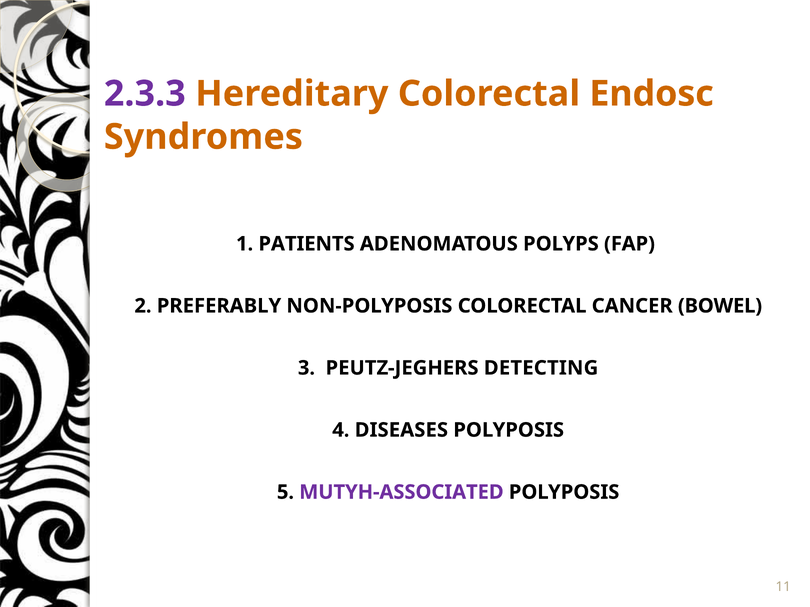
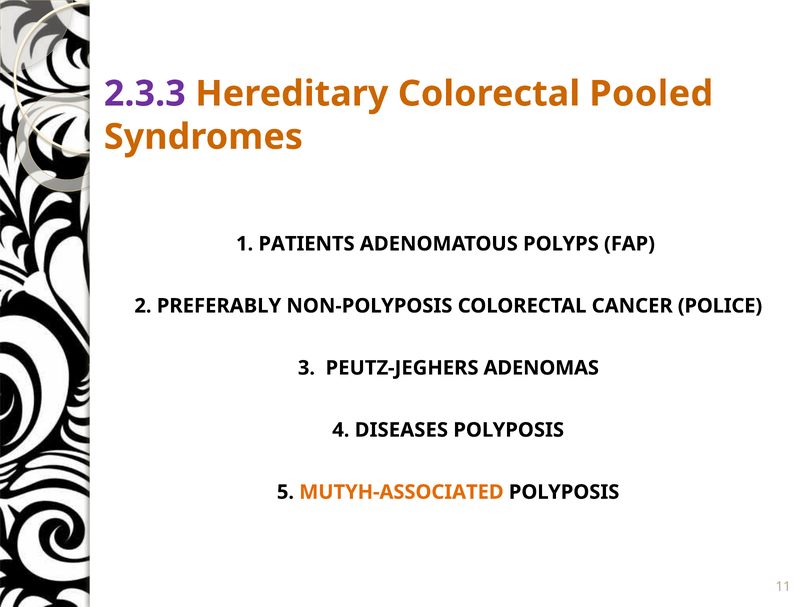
Endosc: Endosc -> Pooled (651, 94)
BOWEL: BOWEL -> POLICE (720, 306)
DETECTING: DETECTING -> ADENOMAS (541, 368)
MUTYH-ASSOCIATED colour: purple -> orange (401, 492)
